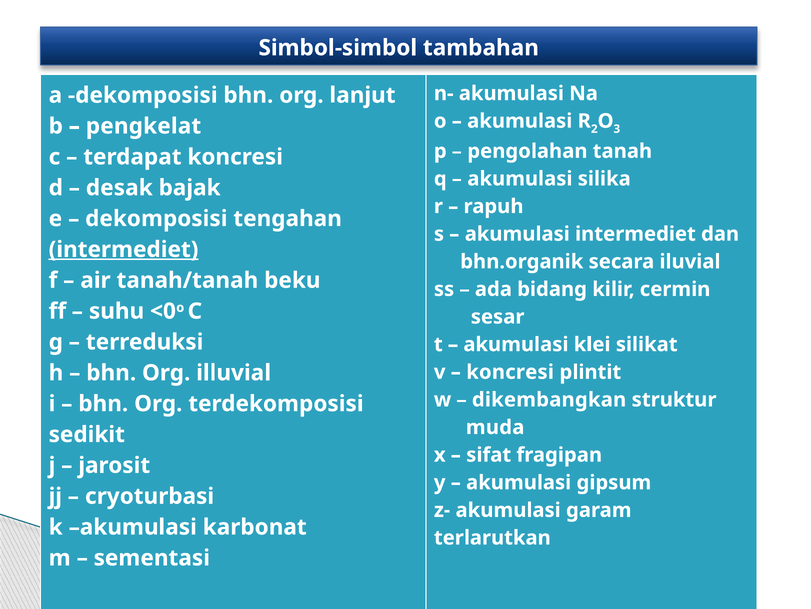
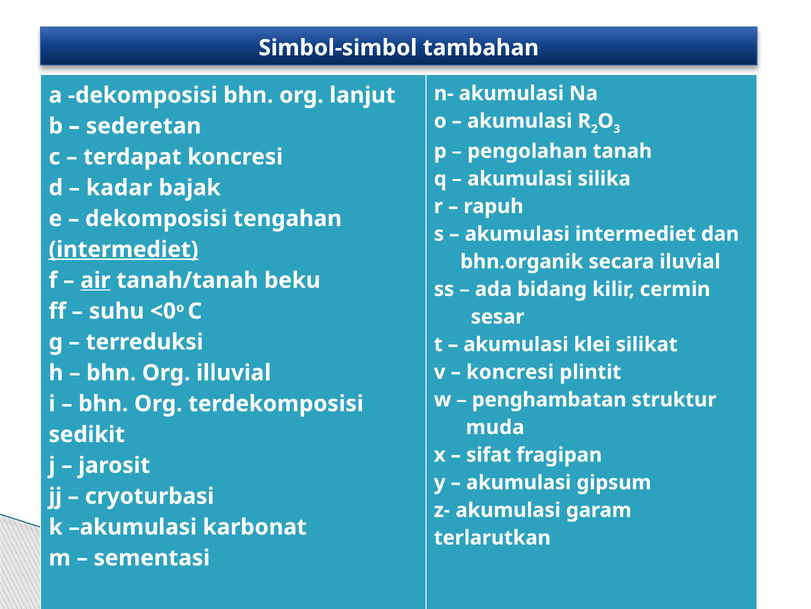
pengkelat: pengkelat -> sederetan (144, 126)
desak: desak -> kadar (119, 188)
air underline: none -> present (95, 280)
dikembangkan: dikembangkan -> penghambatan (549, 399)
